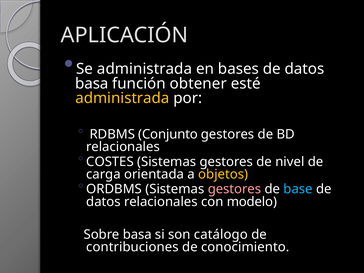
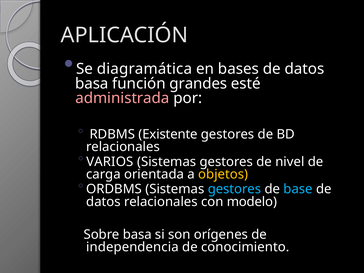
Se administrada: administrada -> diagramática (144, 69)
obtener: obtener -> grandes (198, 84)
administrada colour: yellow -> pink (122, 98)
Conjunto: Conjunto -> Existente (168, 134)
COSTES: COSTES -> VARIOS (110, 162)
gestores colour: pink -> light blue (234, 189)
catálogo: catálogo -> orígenes (221, 235)
contribuciones: contribuciones -> independencia (132, 247)
